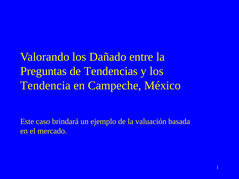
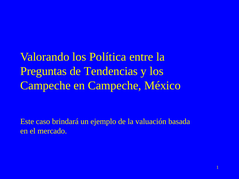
Dañado: Dañado -> Política (108, 57)
Tendencia: Tendencia -> Campeche (45, 86)
